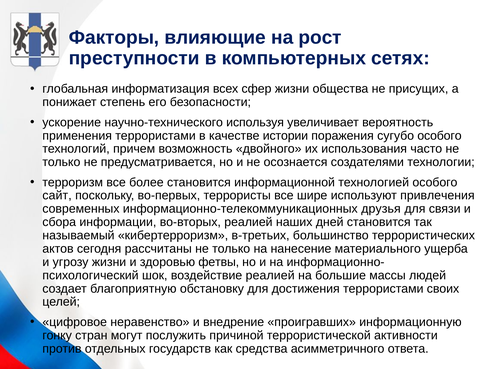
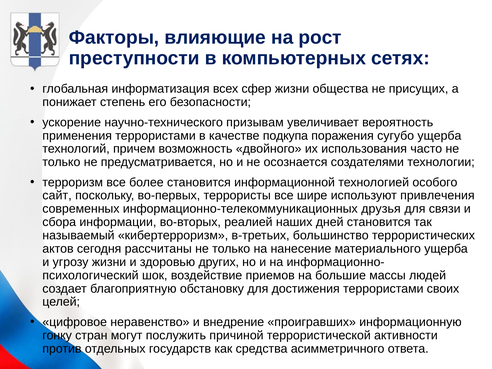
используя: используя -> призывам (255, 122)
истории: истории -> подкупа (285, 136)
сугубо особого: особого -> ущерба (439, 136)
фетвы: фетвы -> других (219, 262)
воздействие реалией: реалией -> приемов (270, 275)
